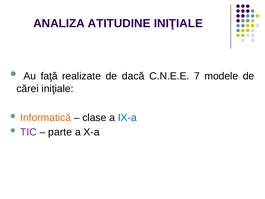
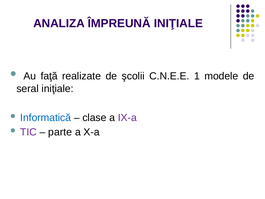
ATITUDINE: ATITUDINE -> ÎMPREUNĂ (119, 23)
dacă: dacă -> şcolii (133, 76)
7: 7 -> 1 (197, 76)
cărei: cărei -> seral (28, 89)
Informatică colour: orange -> blue (46, 117)
IX-a colour: blue -> purple (127, 117)
